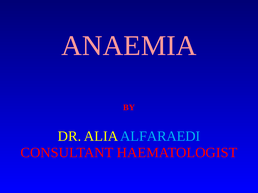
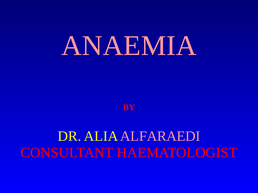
ALFARAEDI colour: light blue -> pink (160, 136)
